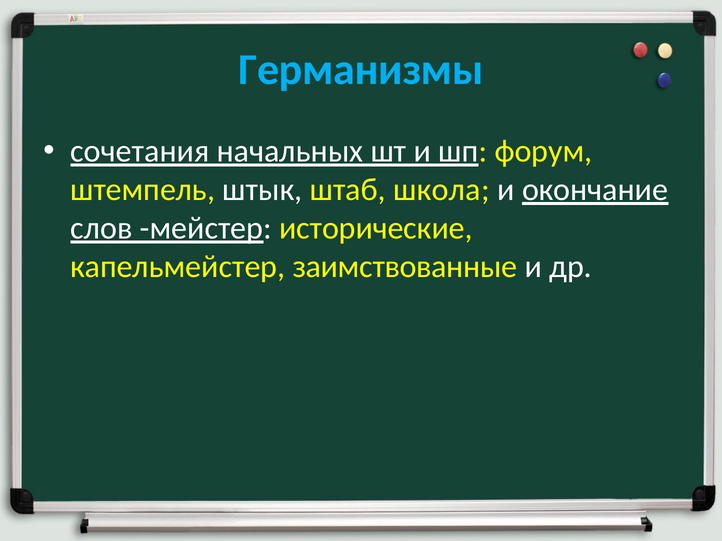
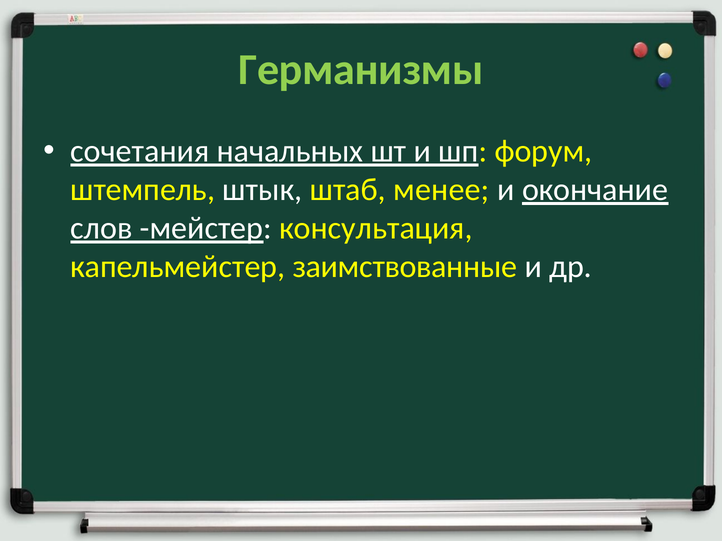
Германизмы colour: light blue -> light green (361, 70)
школа: школа -> менее (441, 190)
исторические: исторические -> консультация (376, 228)
